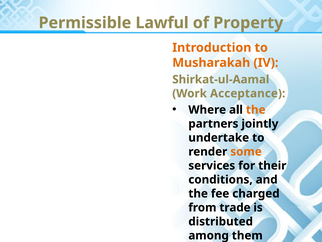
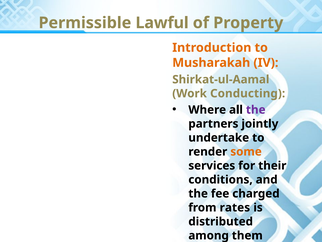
Acceptance: Acceptance -> Conducting (248, 93)
the colour: orange -> purple (256, 110)
trade: trade -> rates (235, 207)
